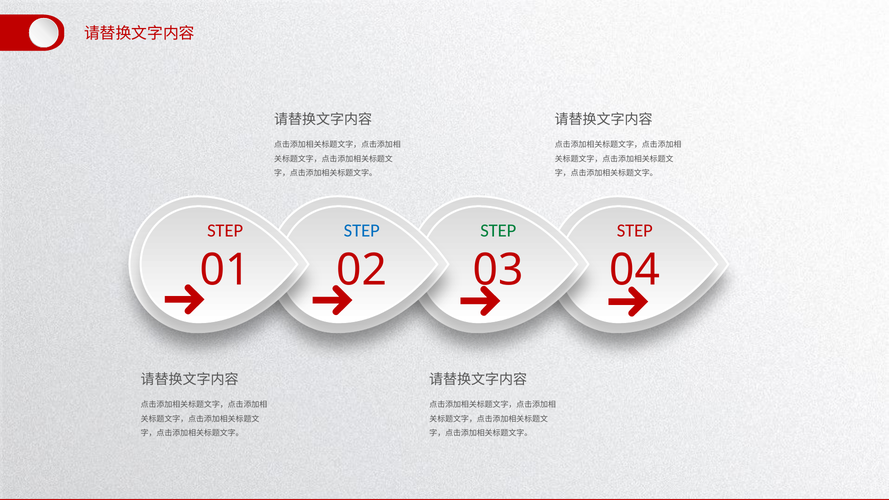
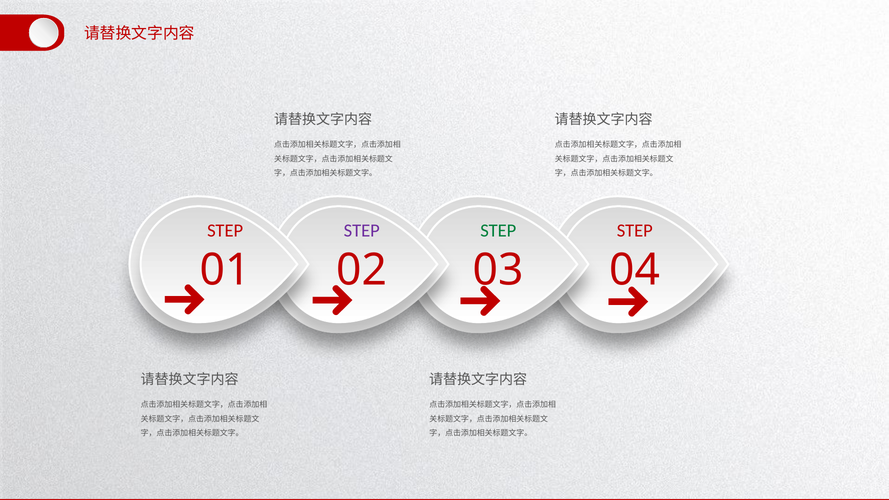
STEP colour: blue -> purple (362, 231)
